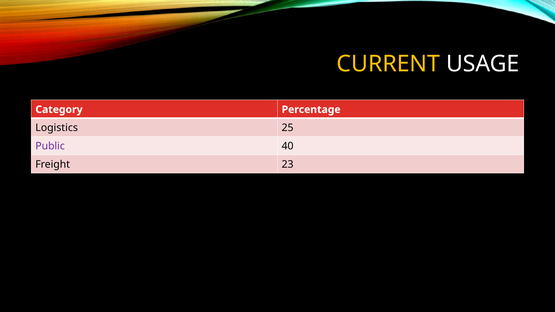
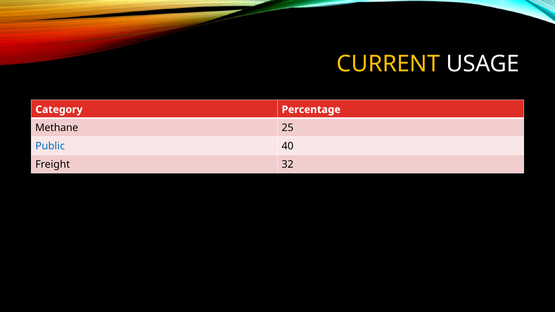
Logistics: Logistics -> Methane (57, 128)
Public colour: purple -> blue (50, 146)
23: 23 -> 32 (288, 165)
